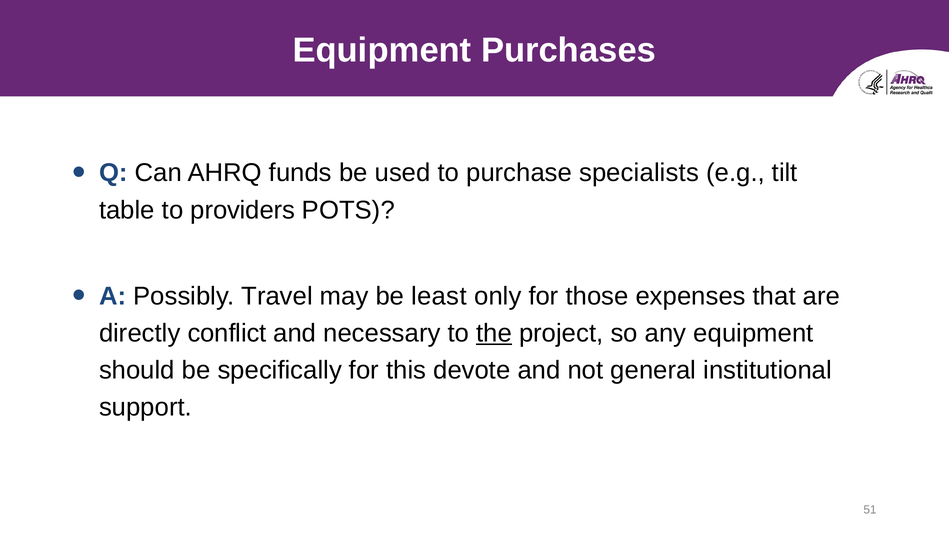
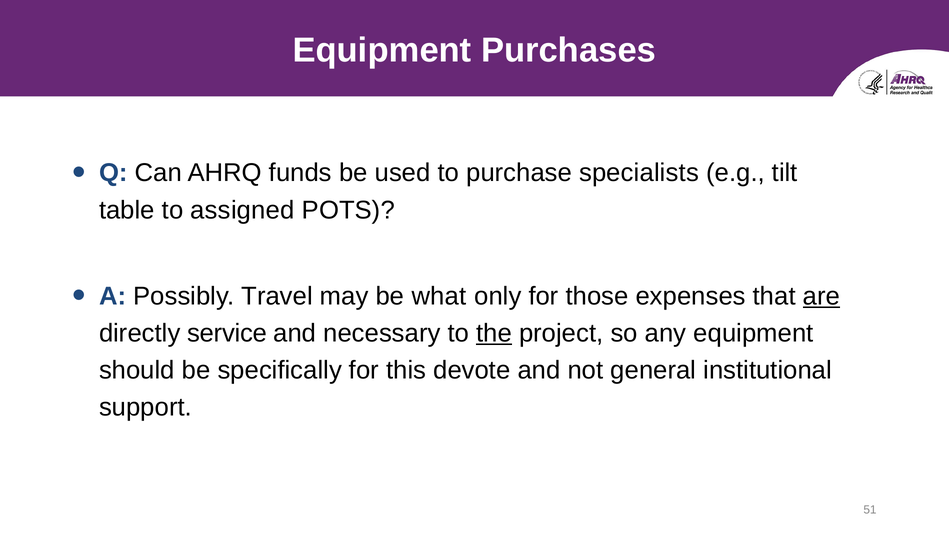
providers: providers -> assigned (243, 210)
least: least -> what (439, 296)
are underline: none -> present (821, 296)
conflict: conflict -> service (227, 333)
